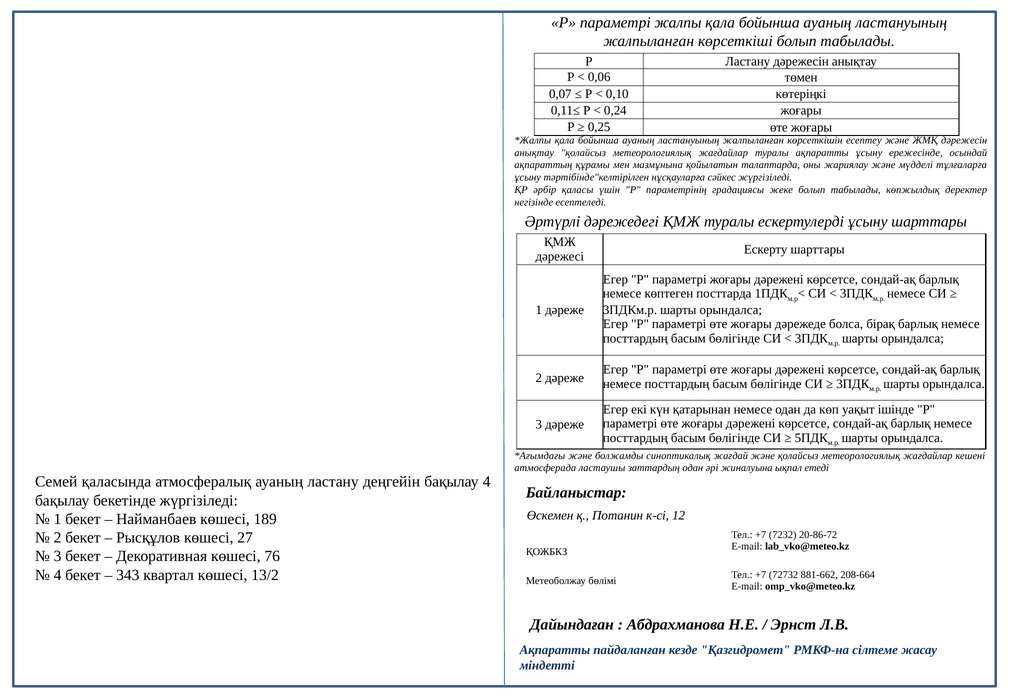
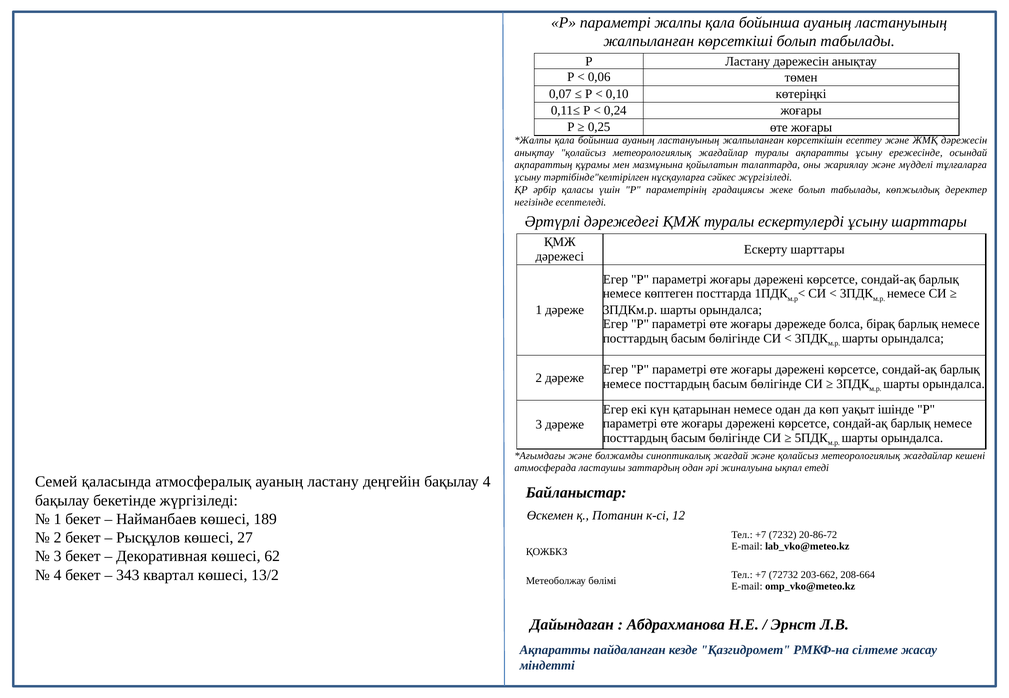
76: 76 -> 62 (272, 557)
881-662: 881-662 -> 203-662 (819, 575)
